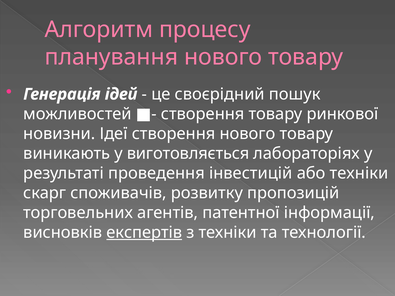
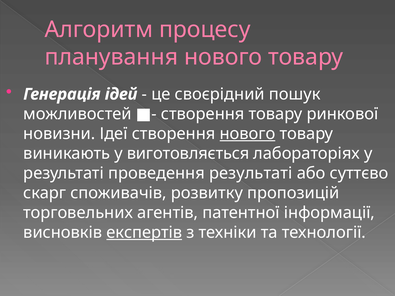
нового underline: none -> present (248, 134)
проведення інвестицій: інвестицій -> результаті (251, 173)
або техніки: техніки -> суттєво (359, 173)
